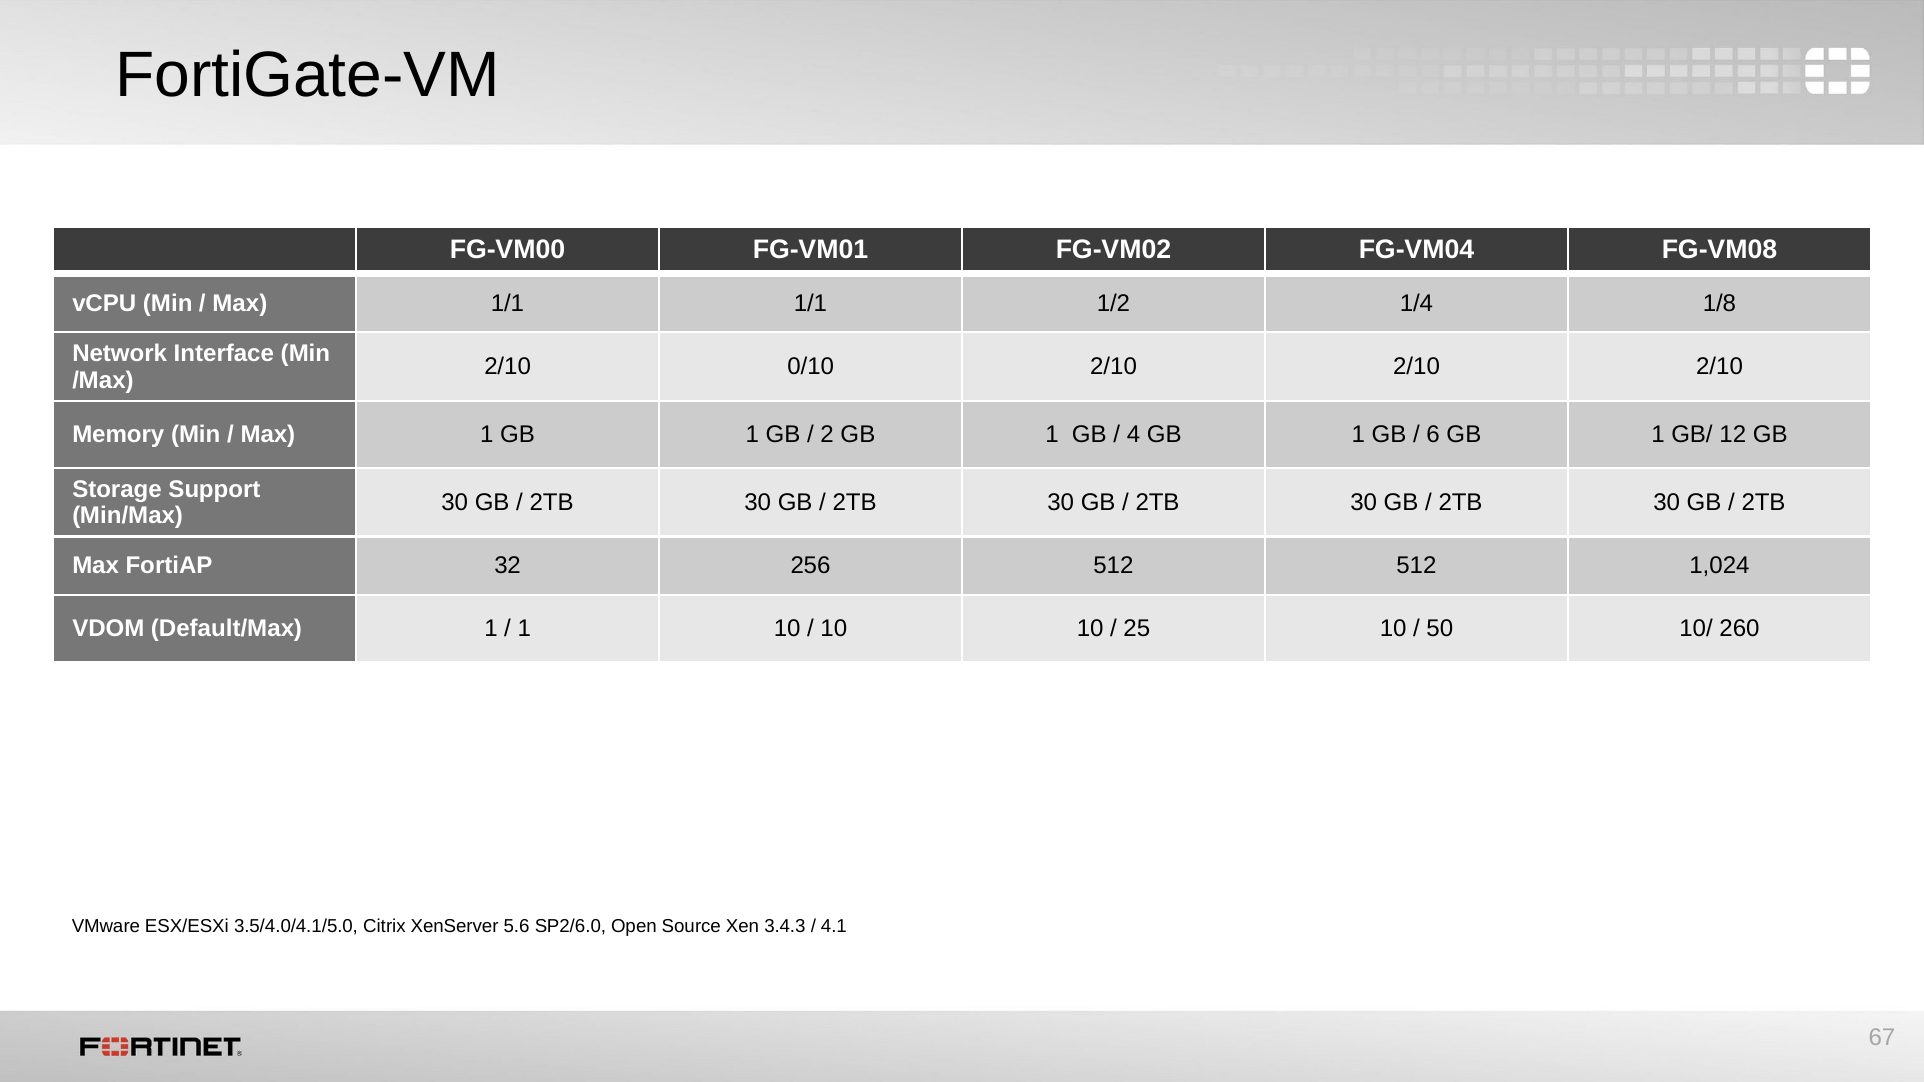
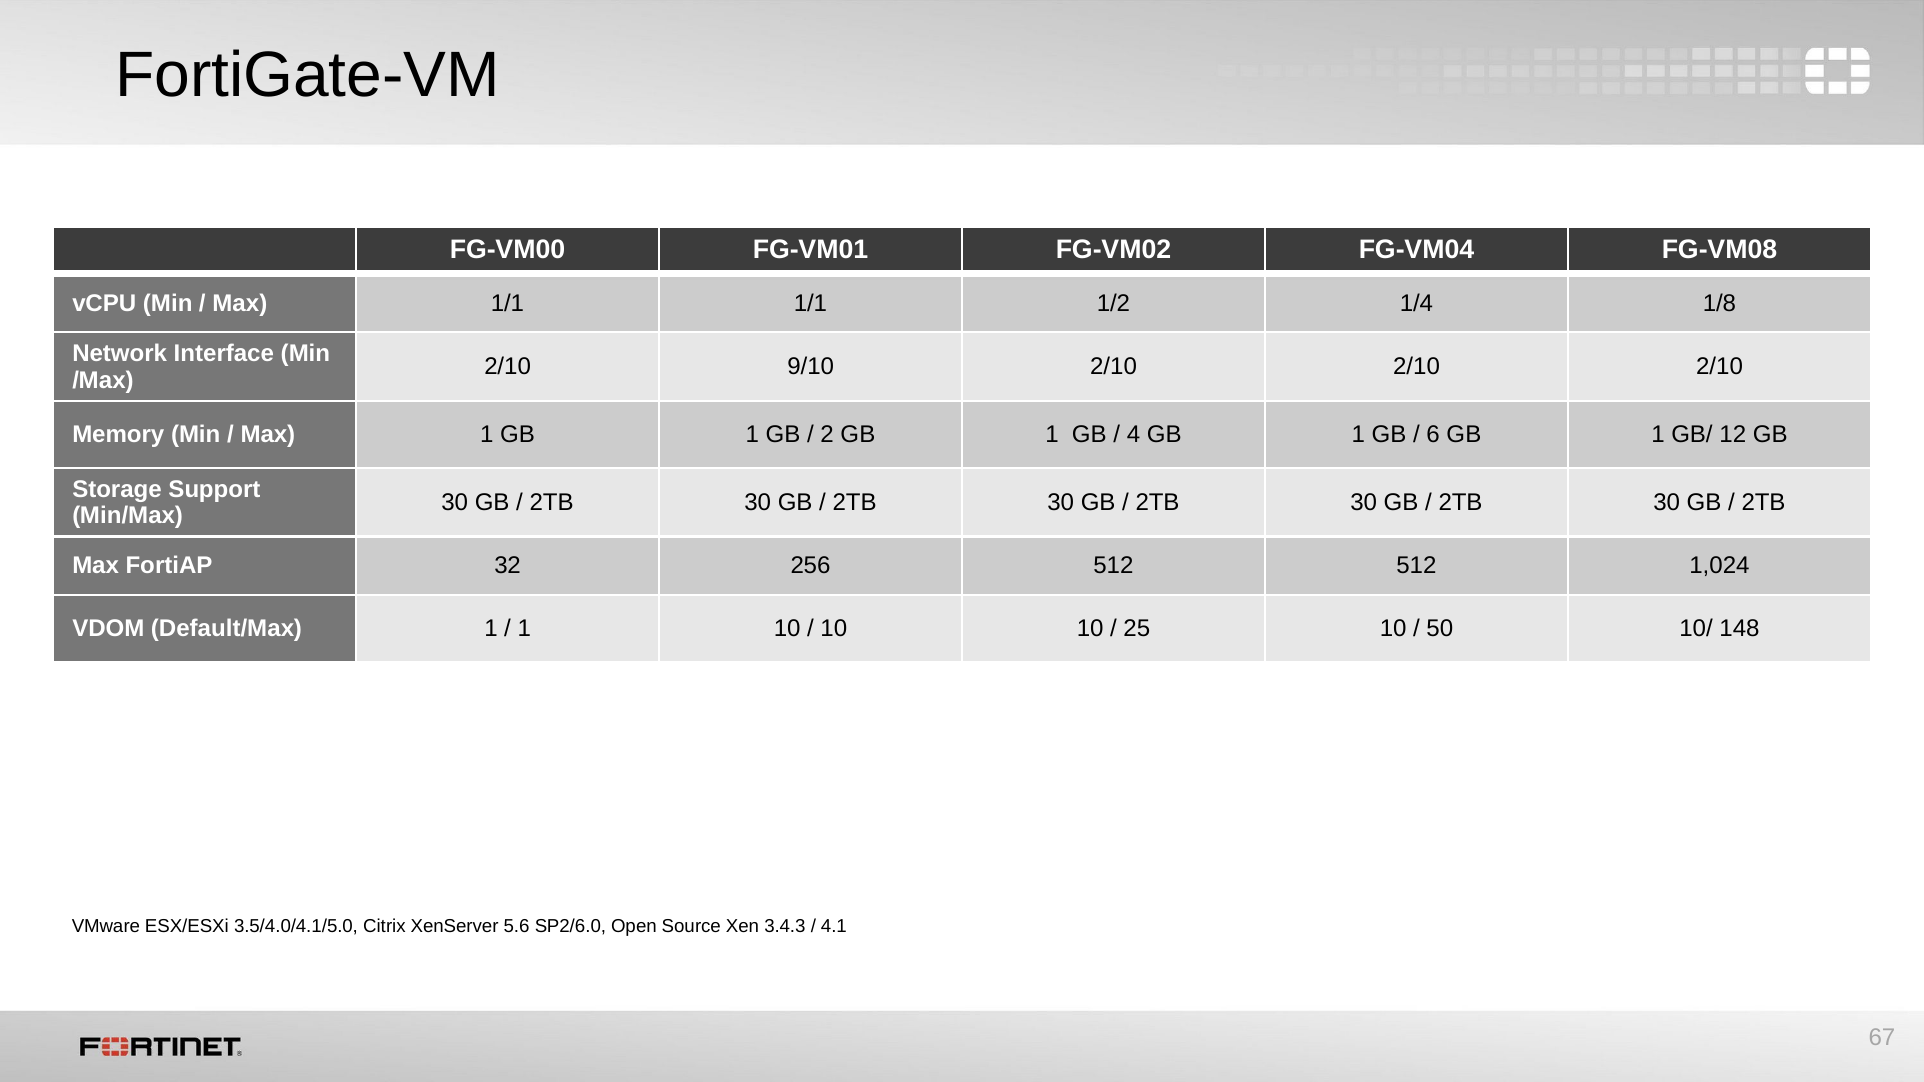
0/10: 0/10 -> 9/10 (811, 367)
260: 260 -> 148 (1739, 629)
